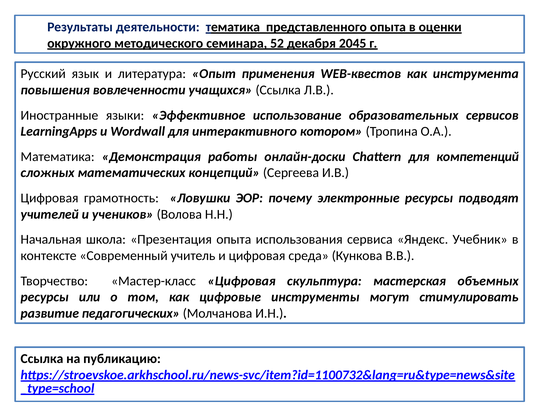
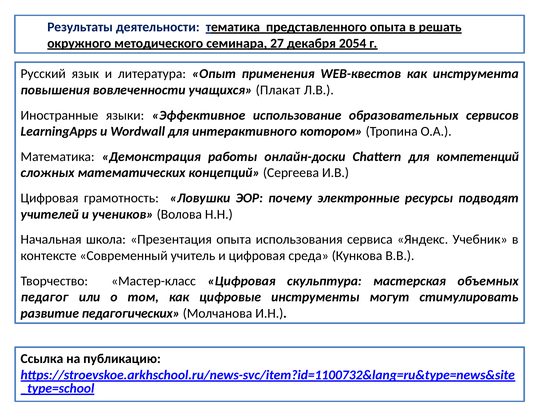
оценки: оценки -> решать (440, 27)
52: 52 -> 27 (277, 43)
2045: 2045 -> 2054 (353, 43)
учащихся Ссылка: Ссылка -> Плакат (278, 90)
ресурсы: ресурсы -> педагог (45, 298)
